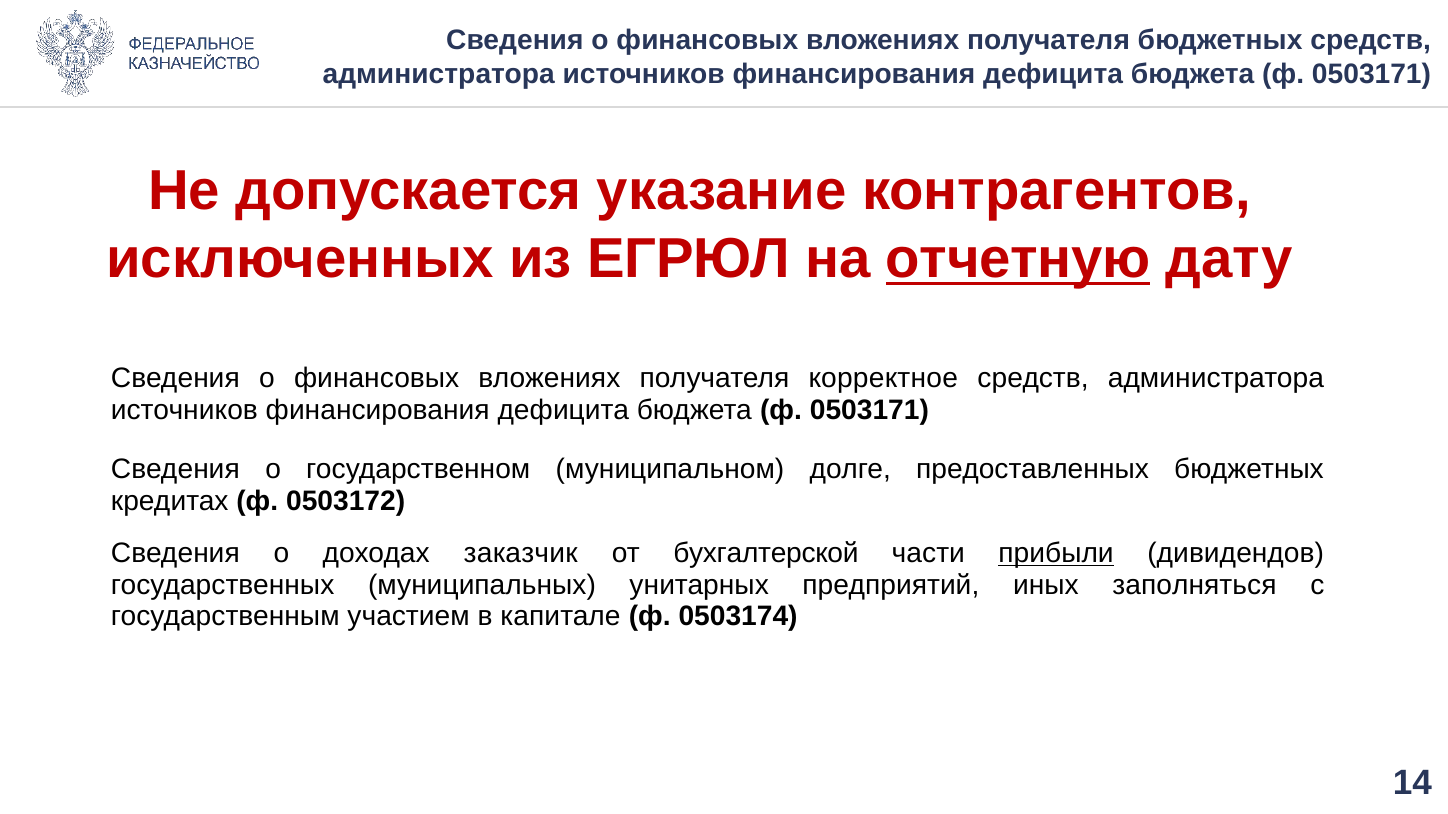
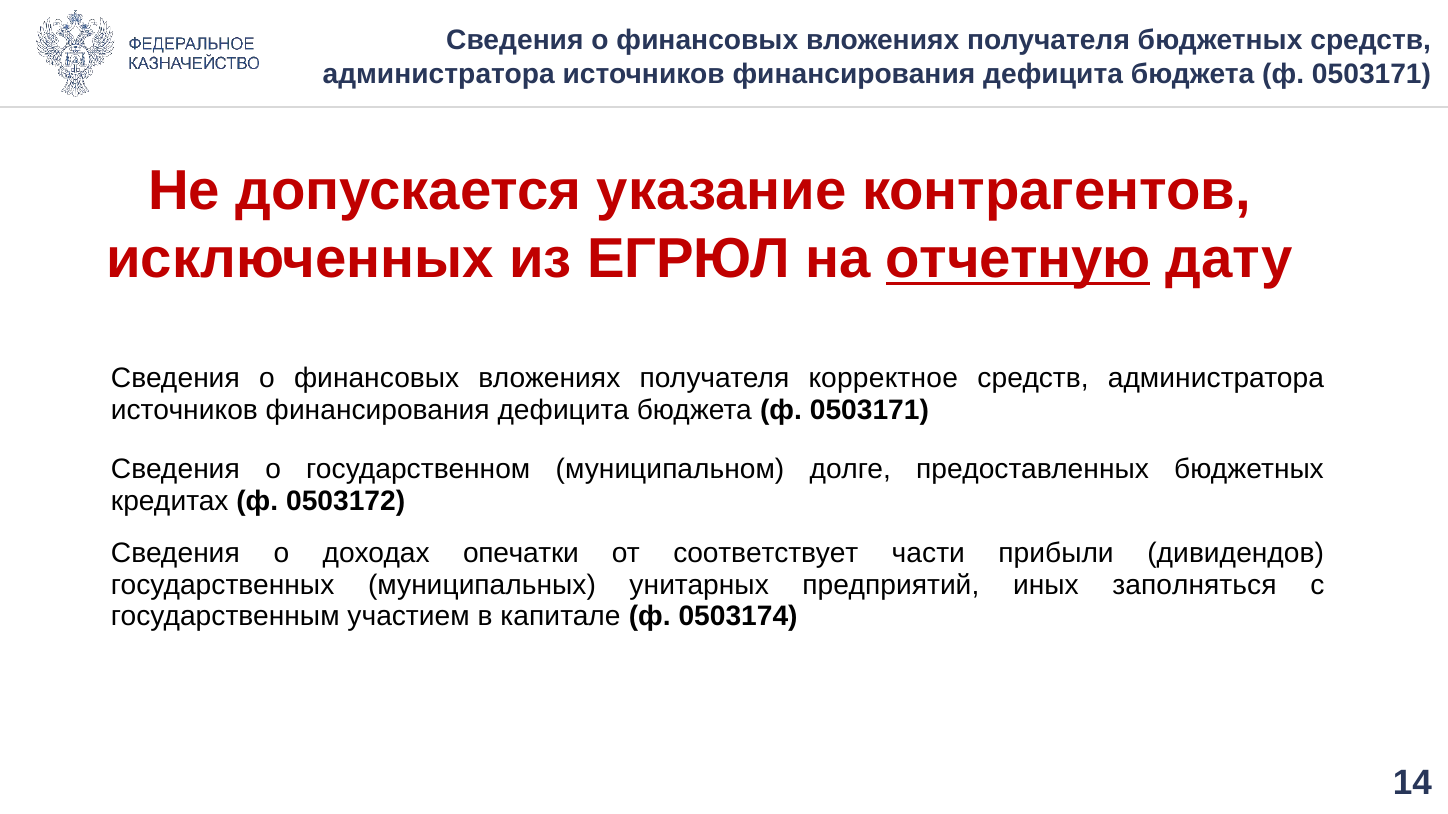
заказчик: заказчик -> опечатки (521, 554)
бухгалтерской: бухгалтерской -> соответствует (766, 554)
прибыли underline: present -> none (1056, 554)
